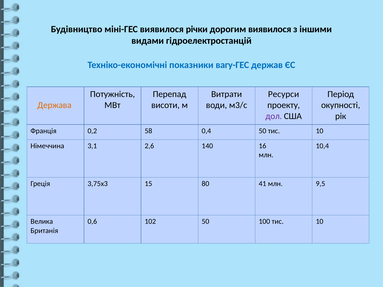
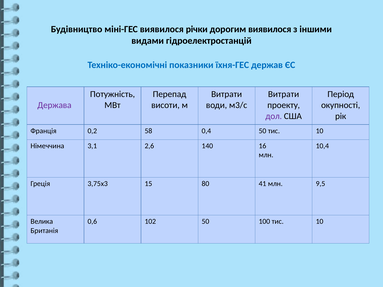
вагу-ГЕС: вагу-ГЕС -> їхня-ГЕС (232, 65)
Ресурси: Ресурси -> Витрати (284, 94)
Держава colour: orange -> purple (54, 105)
